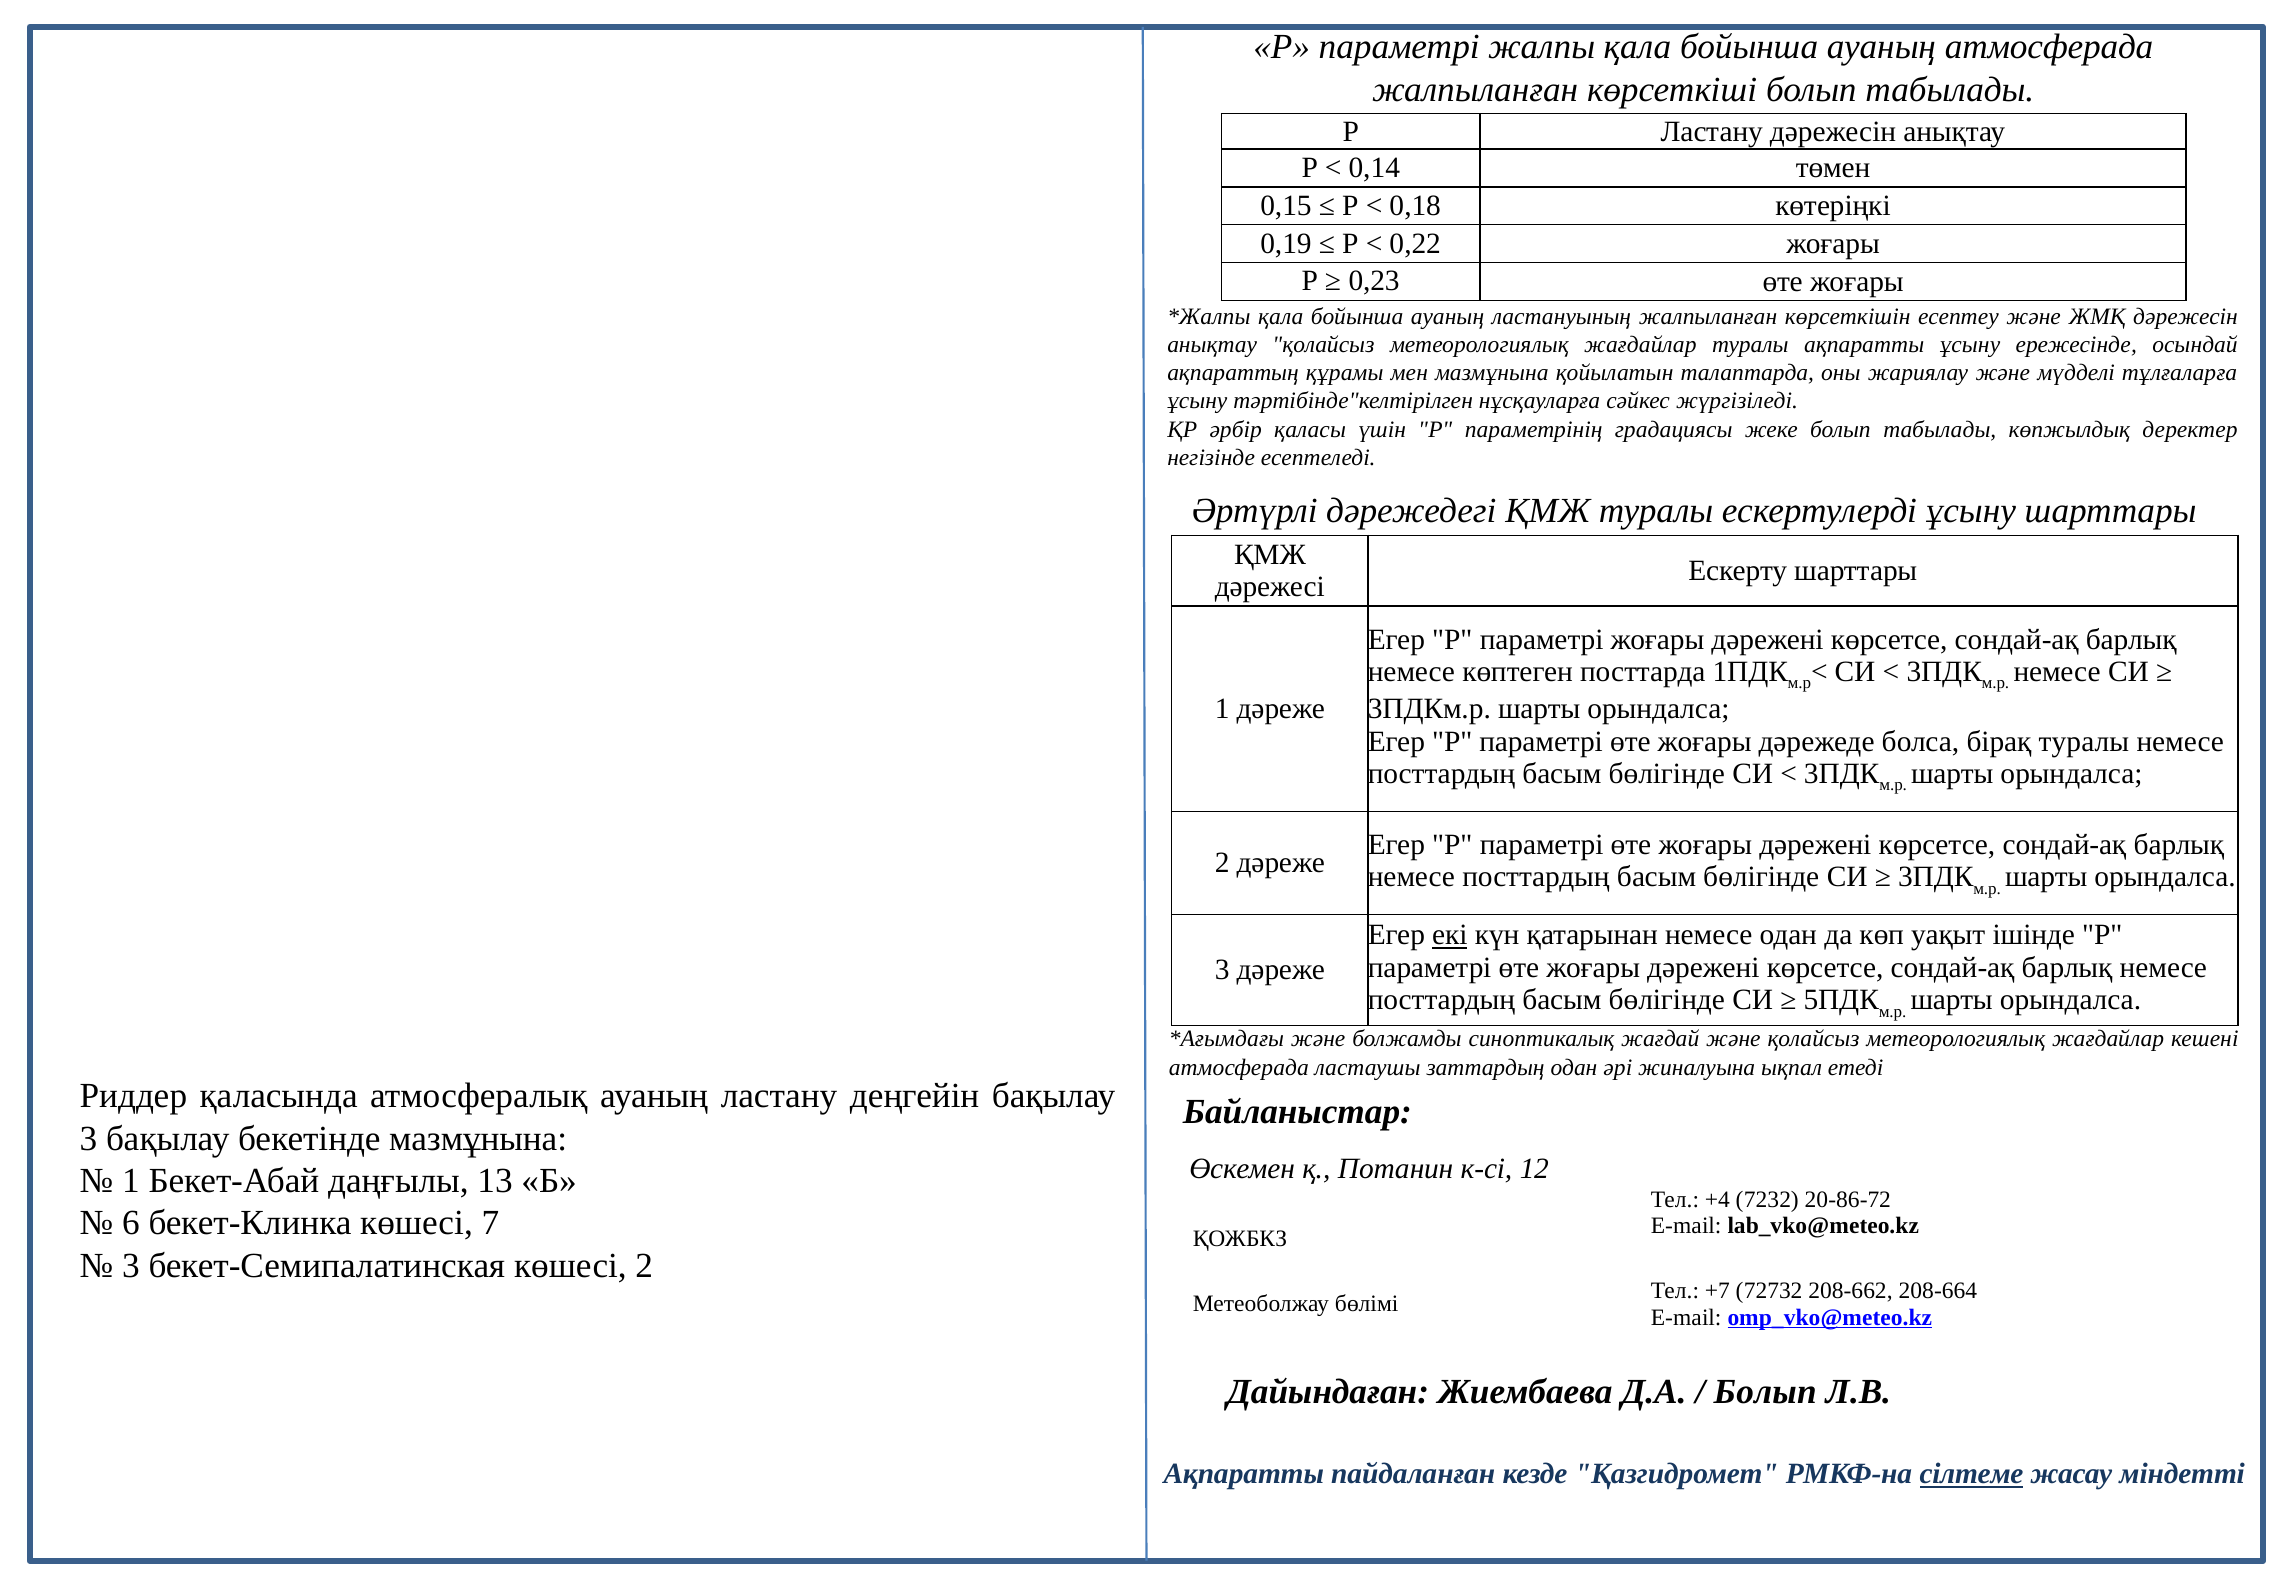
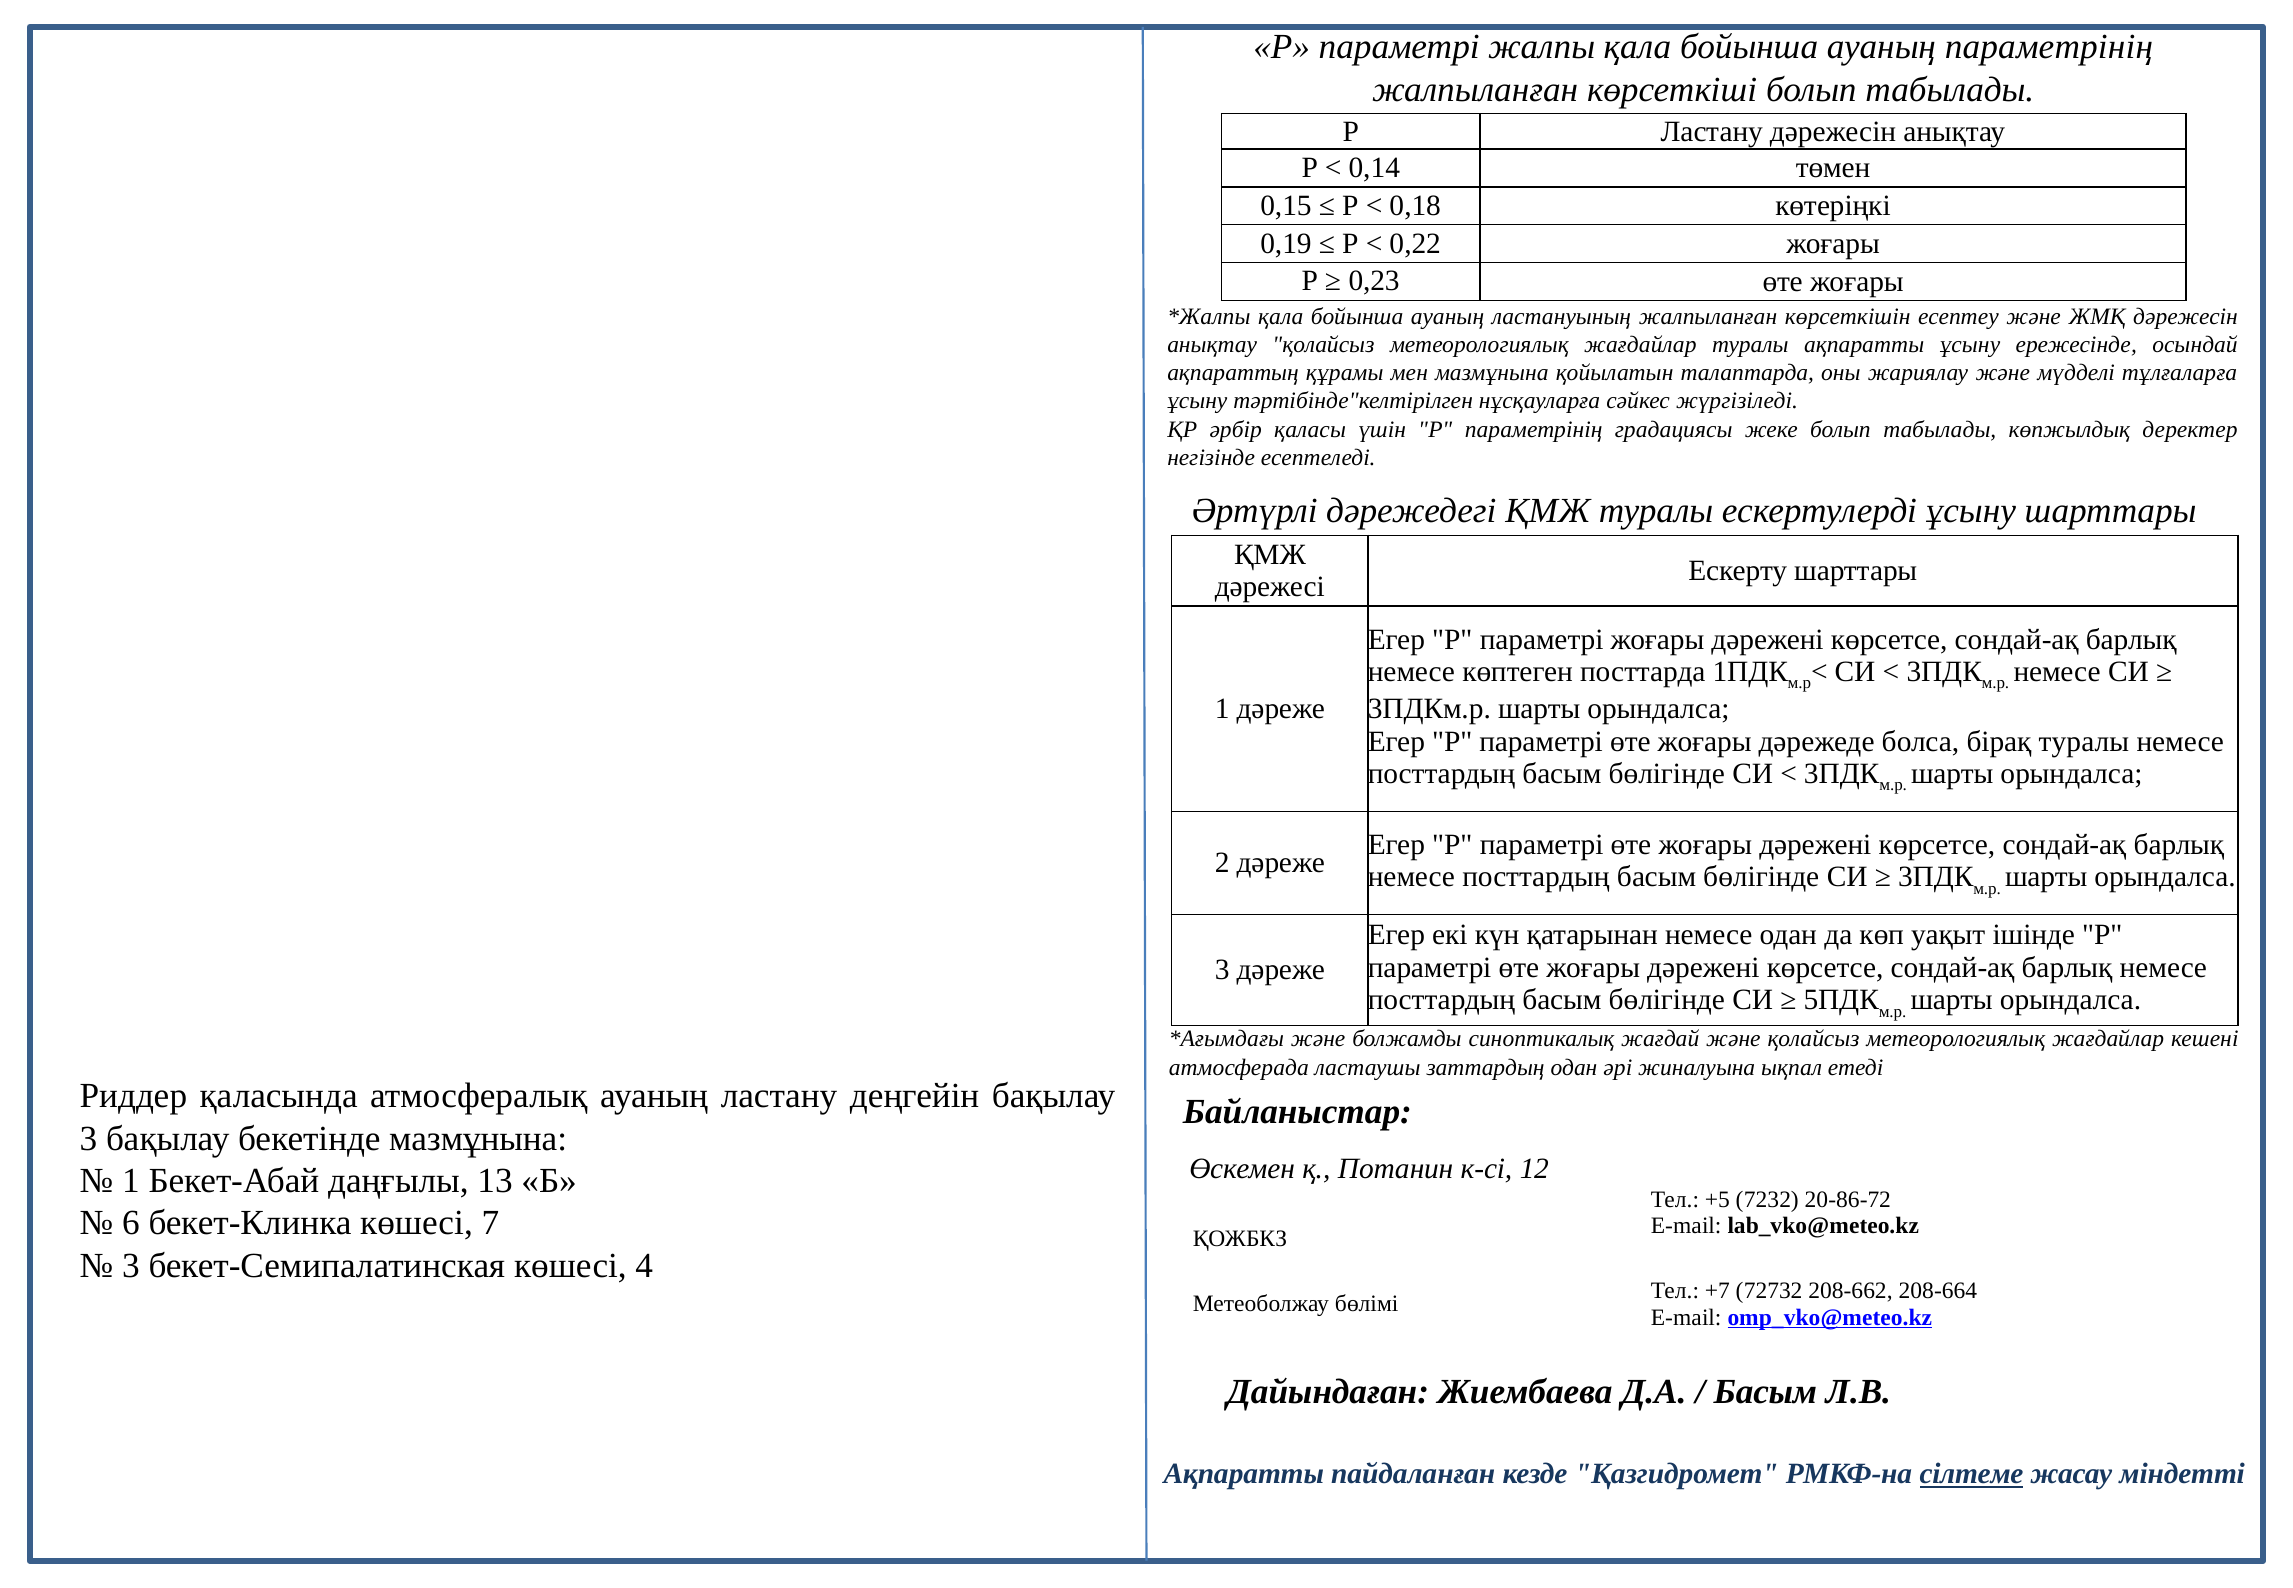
ауаның атмосферада: атмосферада -> параметрінің (2049, 47)
екі underline: present -> none (1450, 935)
+4: +4 -> +5 (1717, 1199)
көшесі 2: 2 -> 4 (644, 1265)
Болып: Болып -> Басым (1765, 1392)
